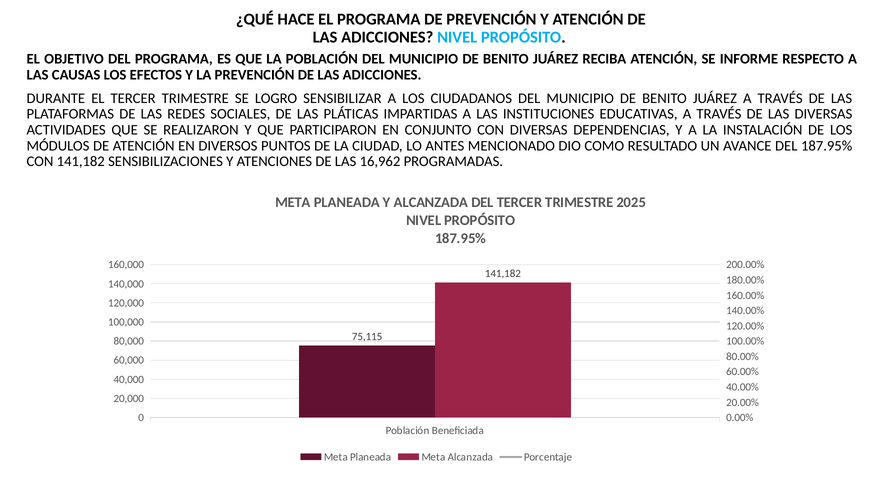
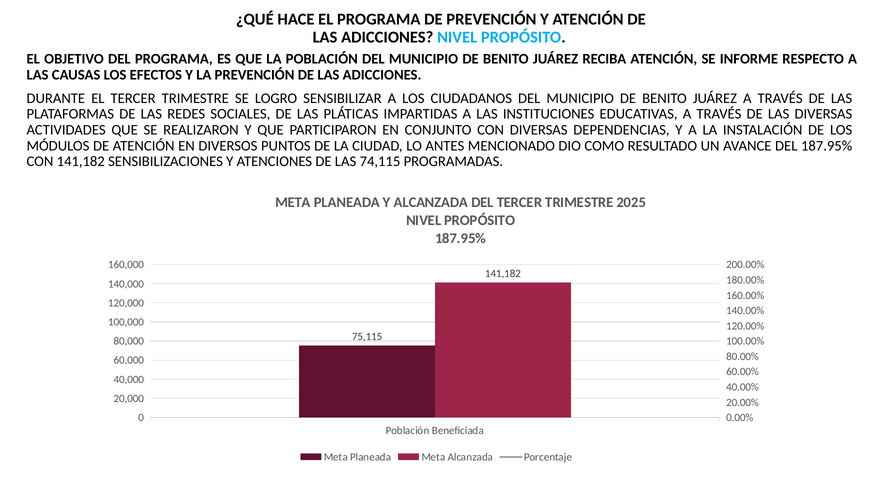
16,962: 16,962 -> 74,115 (380, 162)
